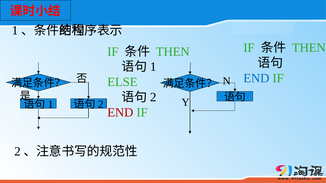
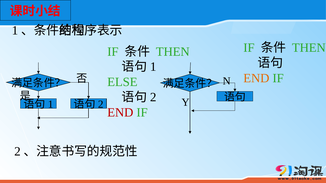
END colour: blue -> orange (256, 78)
